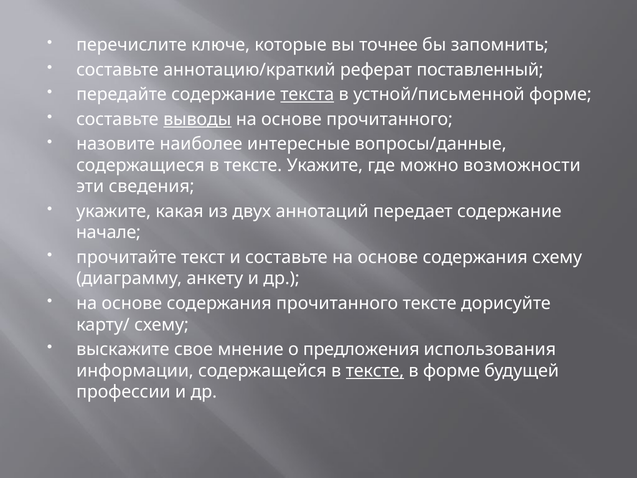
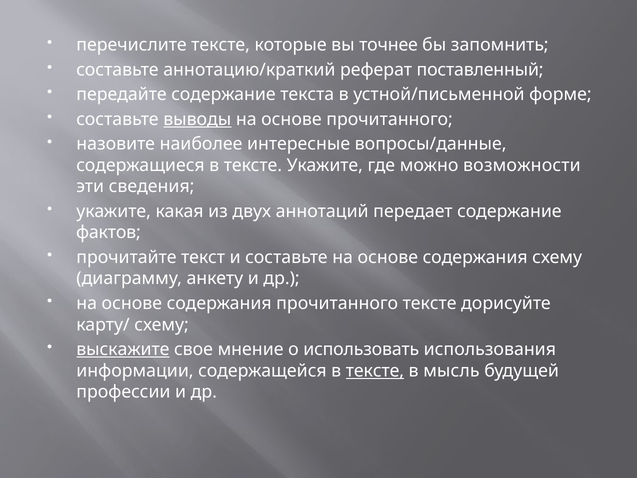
перечислите ключе: ключе -> тексте (221, 45)
текста underline: present -> none (307, 94)
начале: начале -> фактов (108, 232)
выскажите underline: none -> present (123, 349)
предложения: предложения -> использовать (361, 349)
в форме: форме -> мысль (451, 371)
